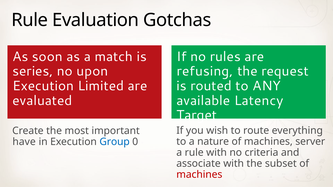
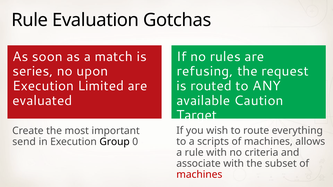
Latency: Latency -> Caution (259, 101)
nature: nature -> scripts (213, 142)
server: server -> allows (310, 142)
have: have -> send (24, 142)
Group colour: blue -> black (115, 142)
